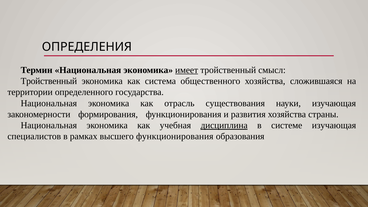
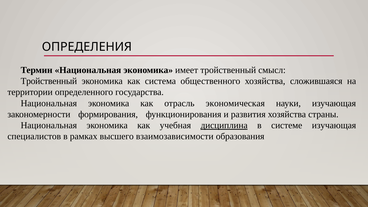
имеет underline: present -> none (187, 70)
существования: существования -> экономическая (235, 103)
высшего функционирования: функционирования -> взаимозависимости (175, 136)
